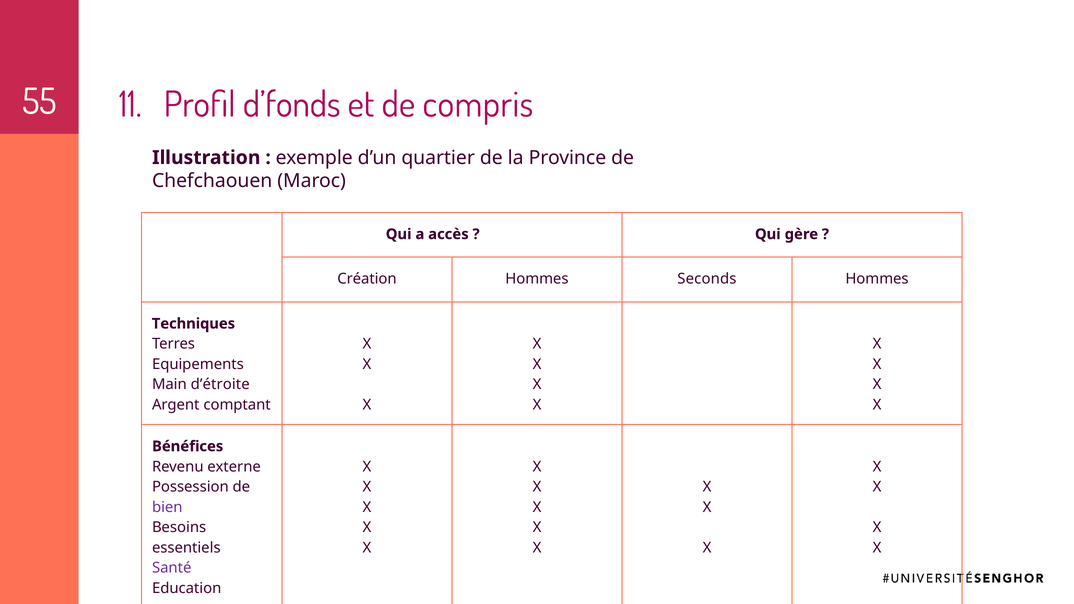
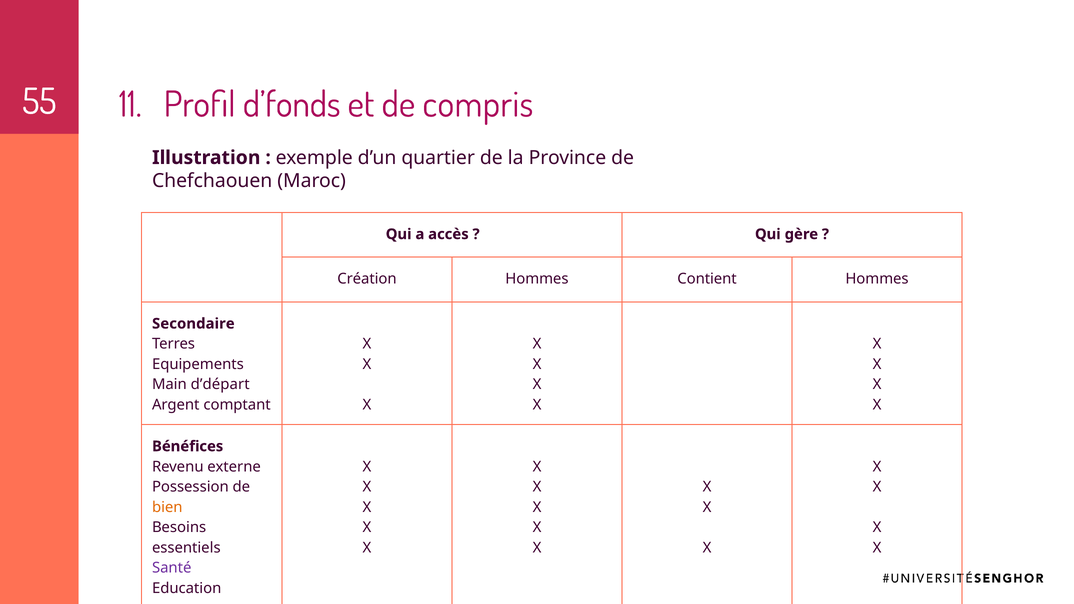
Seconds: Seconds -> Contient (707, 279)
Techniques: Techniques -> Secondaire (193, 324)
d’étroite: d’étroite -> d’départ (220, 385)
bien colour: purple -> orange (167, 507)
